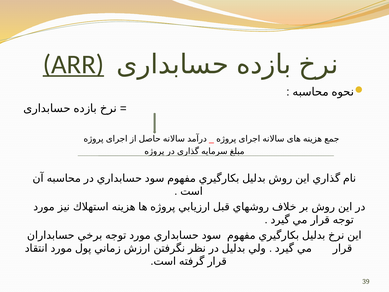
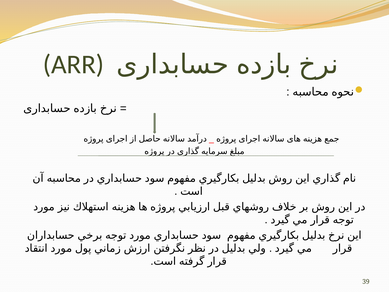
ARR underline: present -> none (73, 64)
